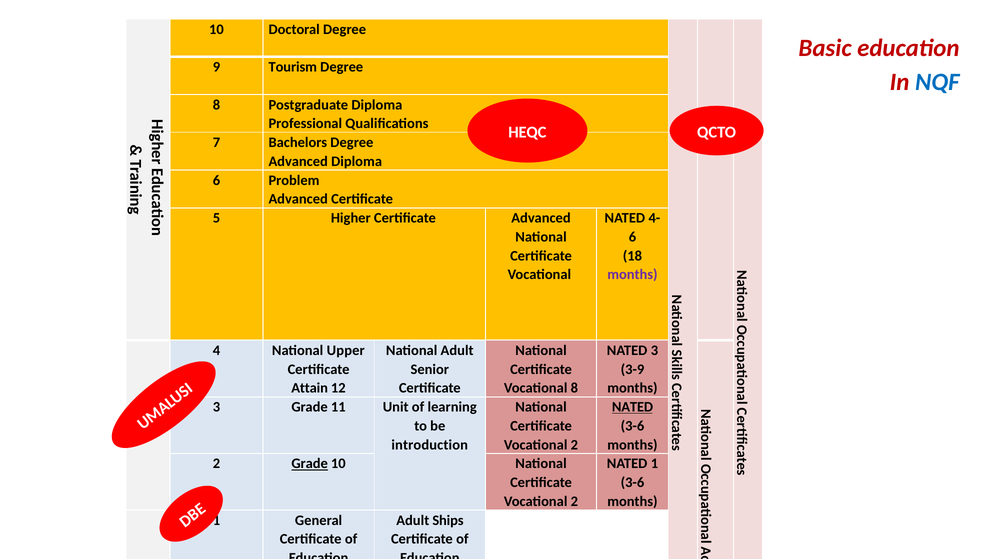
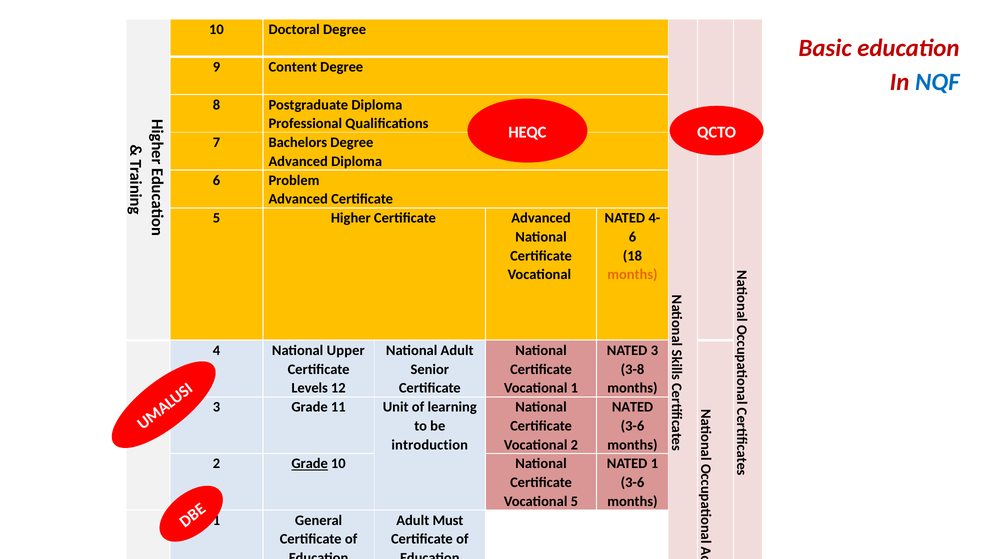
Tourism: Tourism -> Content (293, 67)
months colour: purple -> orange (632, 275)
3-9: 3-9 -> 3-8 (633, 369)
Attain: Attain -> Levels (310, 388)
Vocational 8: 8 -> 1 (574, 388)
NATED underline: present -> none (633, 407)
2: 2 -> 5 (574, 502)
Ships: Ships -> Must (448, 520)
